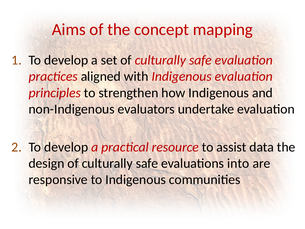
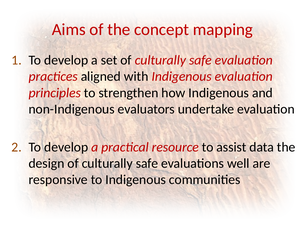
into: into -> well (238, 163)
